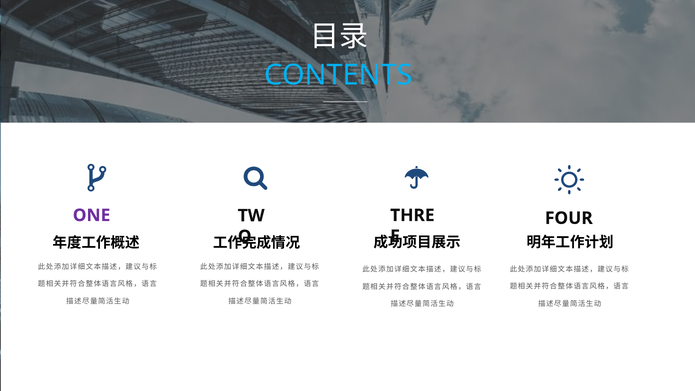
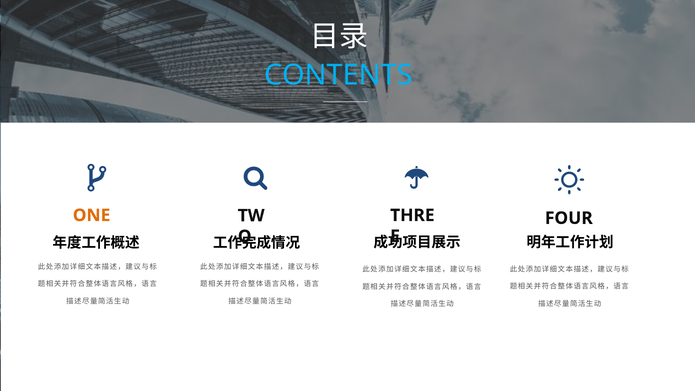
ONE colour: purple -> orange (92, 215)
